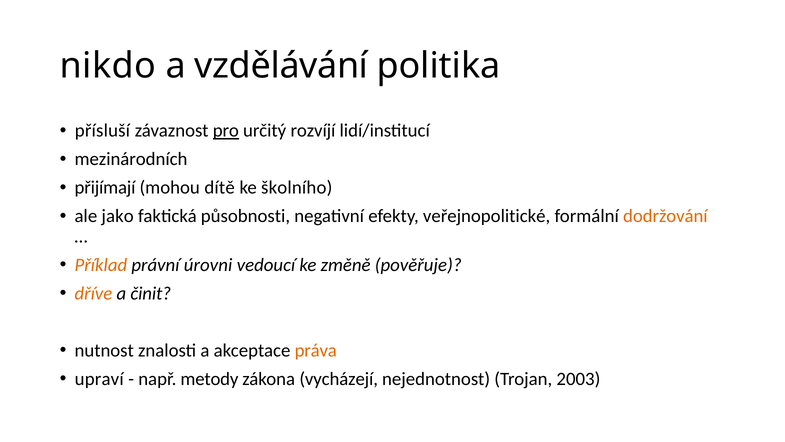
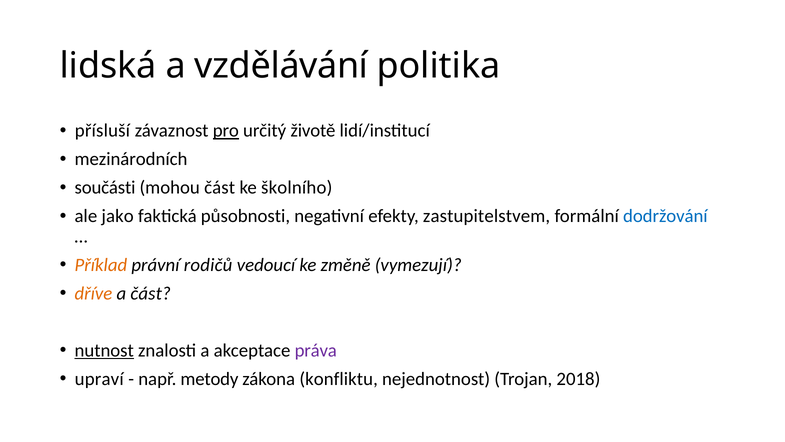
nikdo: nikdo -> lidská (108, 66)
rozvíjí: rozvíjí -> životě (313, 131)
přijímají: přijímají -> součásti (105, 188)
mohou dítě: dítě -> část (220, 188)
veřejnopolitické: veřejnopolitické -> zastupitelstvem (487, 216)
dodržování colour: orange -> blue (665, 216)
úrovni: úrovni -> rodičů (208, 265)
pověřuje: pověřuje -> vymezují (418, 265)
a činit: činit -> část (151, 293)
nutnost underline: none -> present (104, 350)
práva colour: orange -> purple (316, 350)
vycházejí: vycházejí -> konfliktu (339, 379)
2003: 2003 -> 2018 (578, 379)
